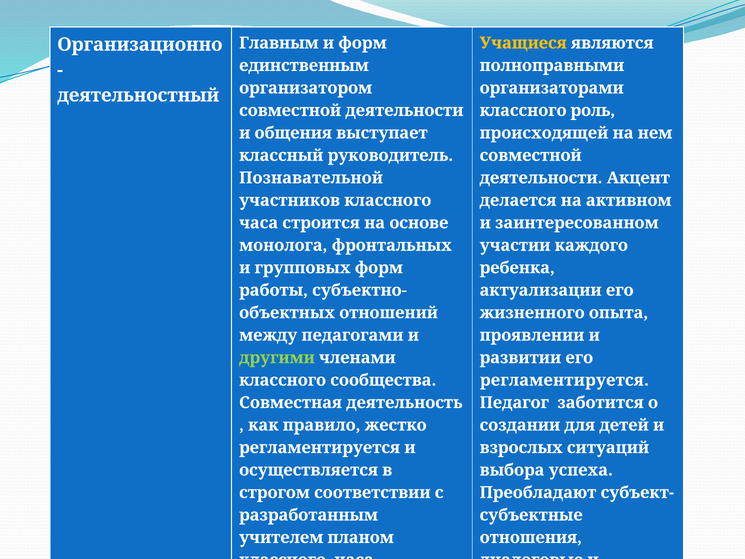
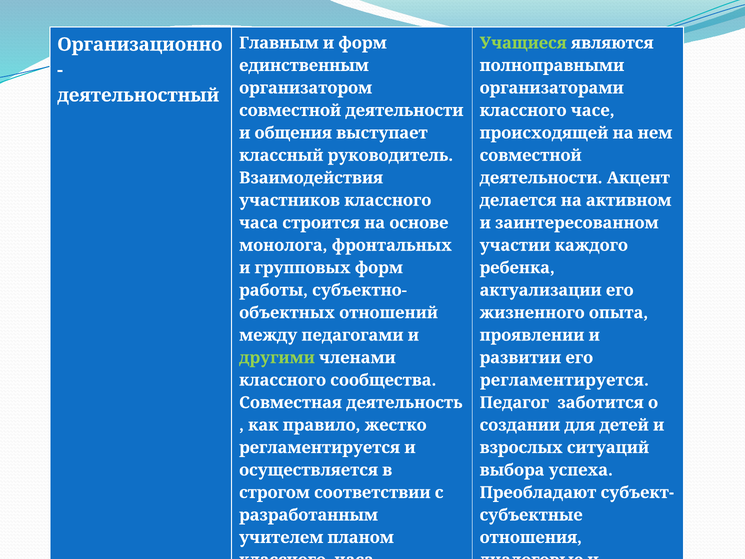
Учащиеся colour: yellow -> light green (523, 43)
роль: роль -> часе (593, 110)
Познавательной: Познавательной -> Взаимодействия (311, 178)
